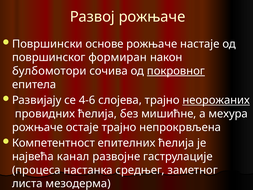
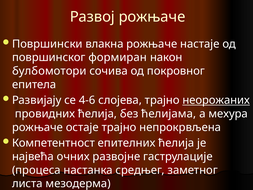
основе: основе -> влакна (104, 44)
покровног underline: present -> none (176, 71)
мишићне: мишићне -> ћелијама (169, 114)
канал: канал -> очних (73, 156)
